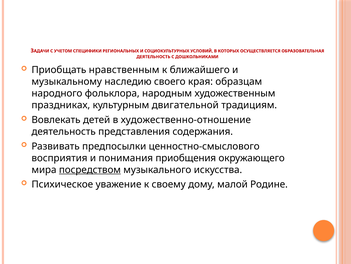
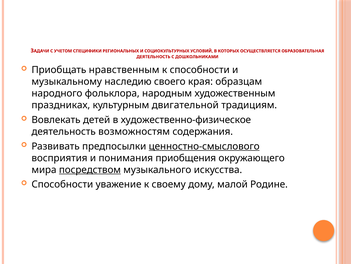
к ближайшего: ближайшего -> способности (200, 70)
художественно-отношение: художественно-отношение -> художественно-физическое (186, 120)
представления: представления -> возможностям (134, 131)
ценностно-смыслового underline: none -> present (204, 146)
Психическое: Психическое -> Способности (62, 184)
